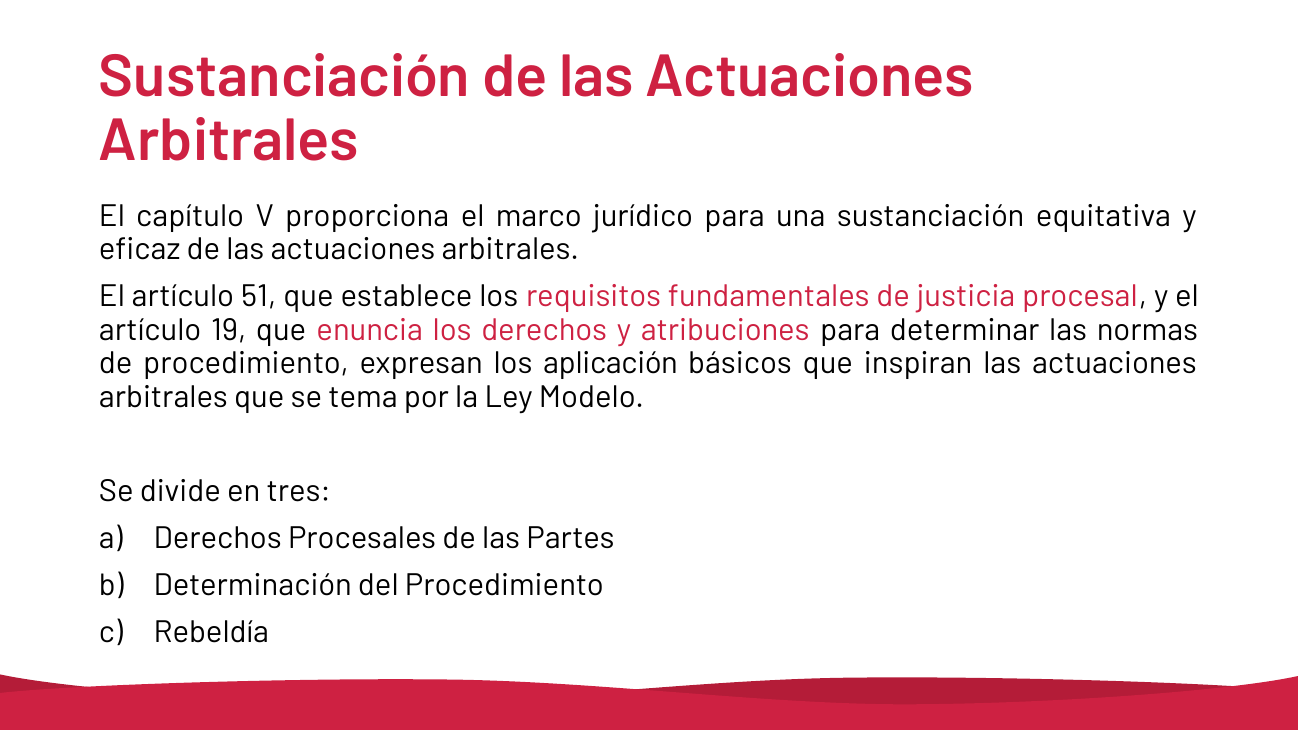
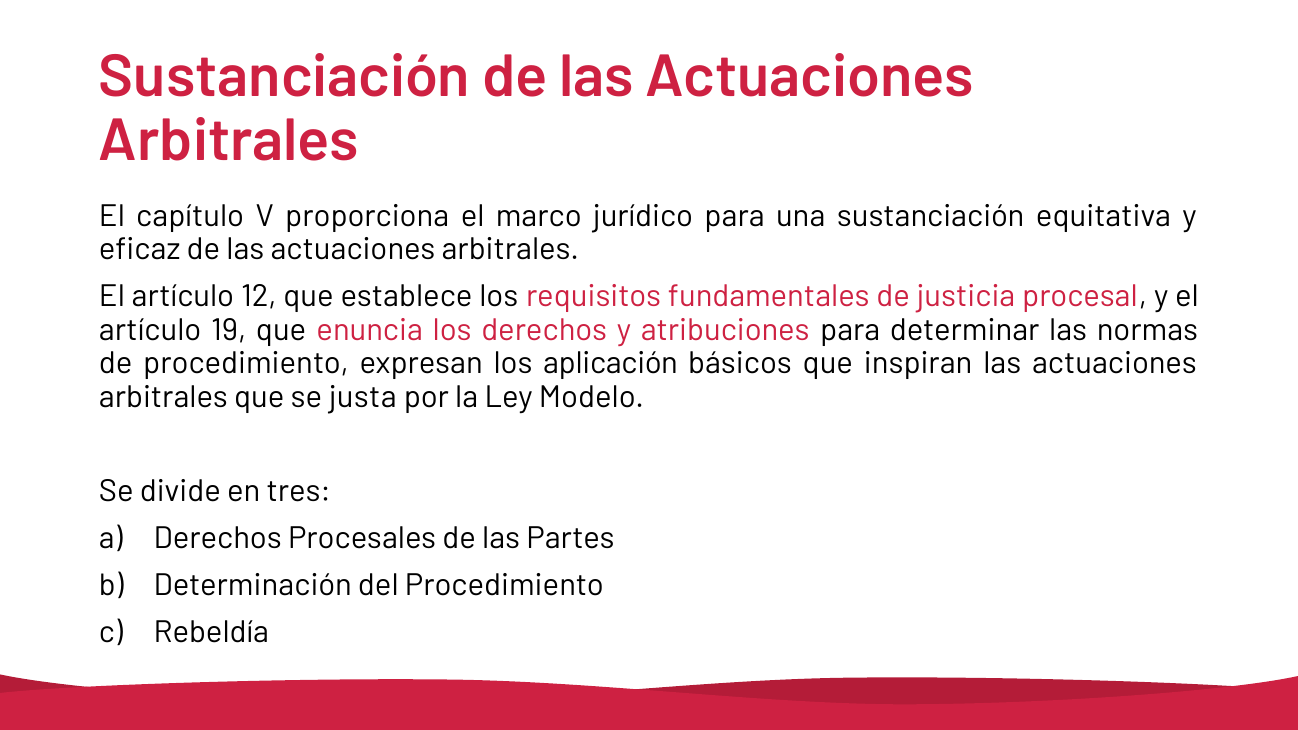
51: 51 -> 12 (259, 297)
tema: tema -> justa (363, 397)
